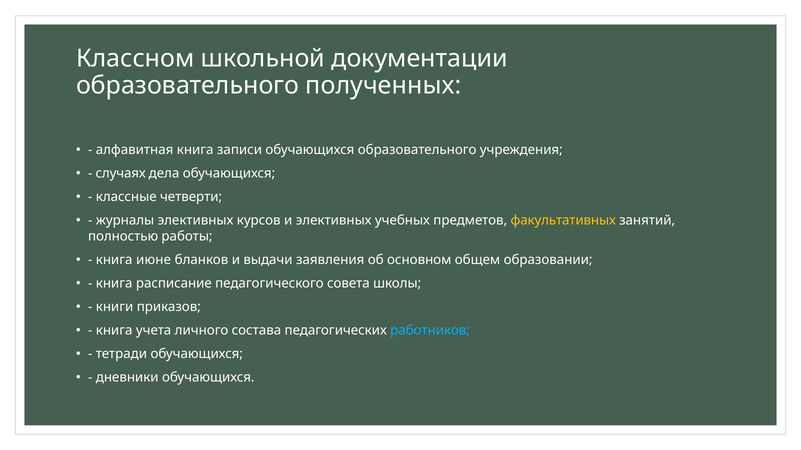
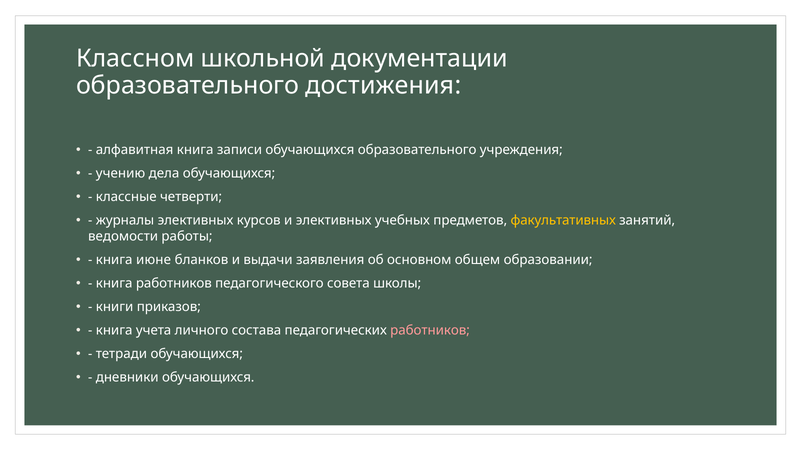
полученных: полученных -> достижения (383, 86)
случаях: случаях -> учению (121, 174)
полностью: полностью -> ведомости (123, 237)
книга расписание: расписание -> работников (174, 284)
работников colour: light blue -> pink (430, 331)
